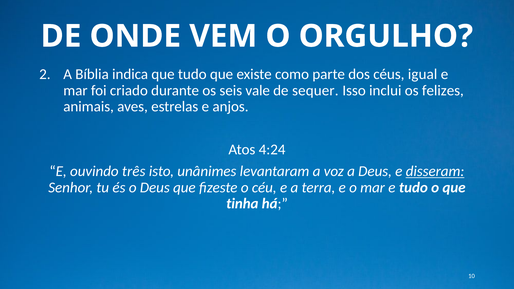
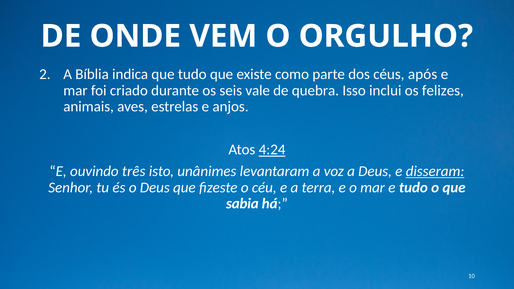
igual: igual -> após (423, 74)
sequer: sequer -> quebra (315, 90)
4:24 underline: none -> present (272, 150)
tinha: tinha -> sabia (242, 204)
